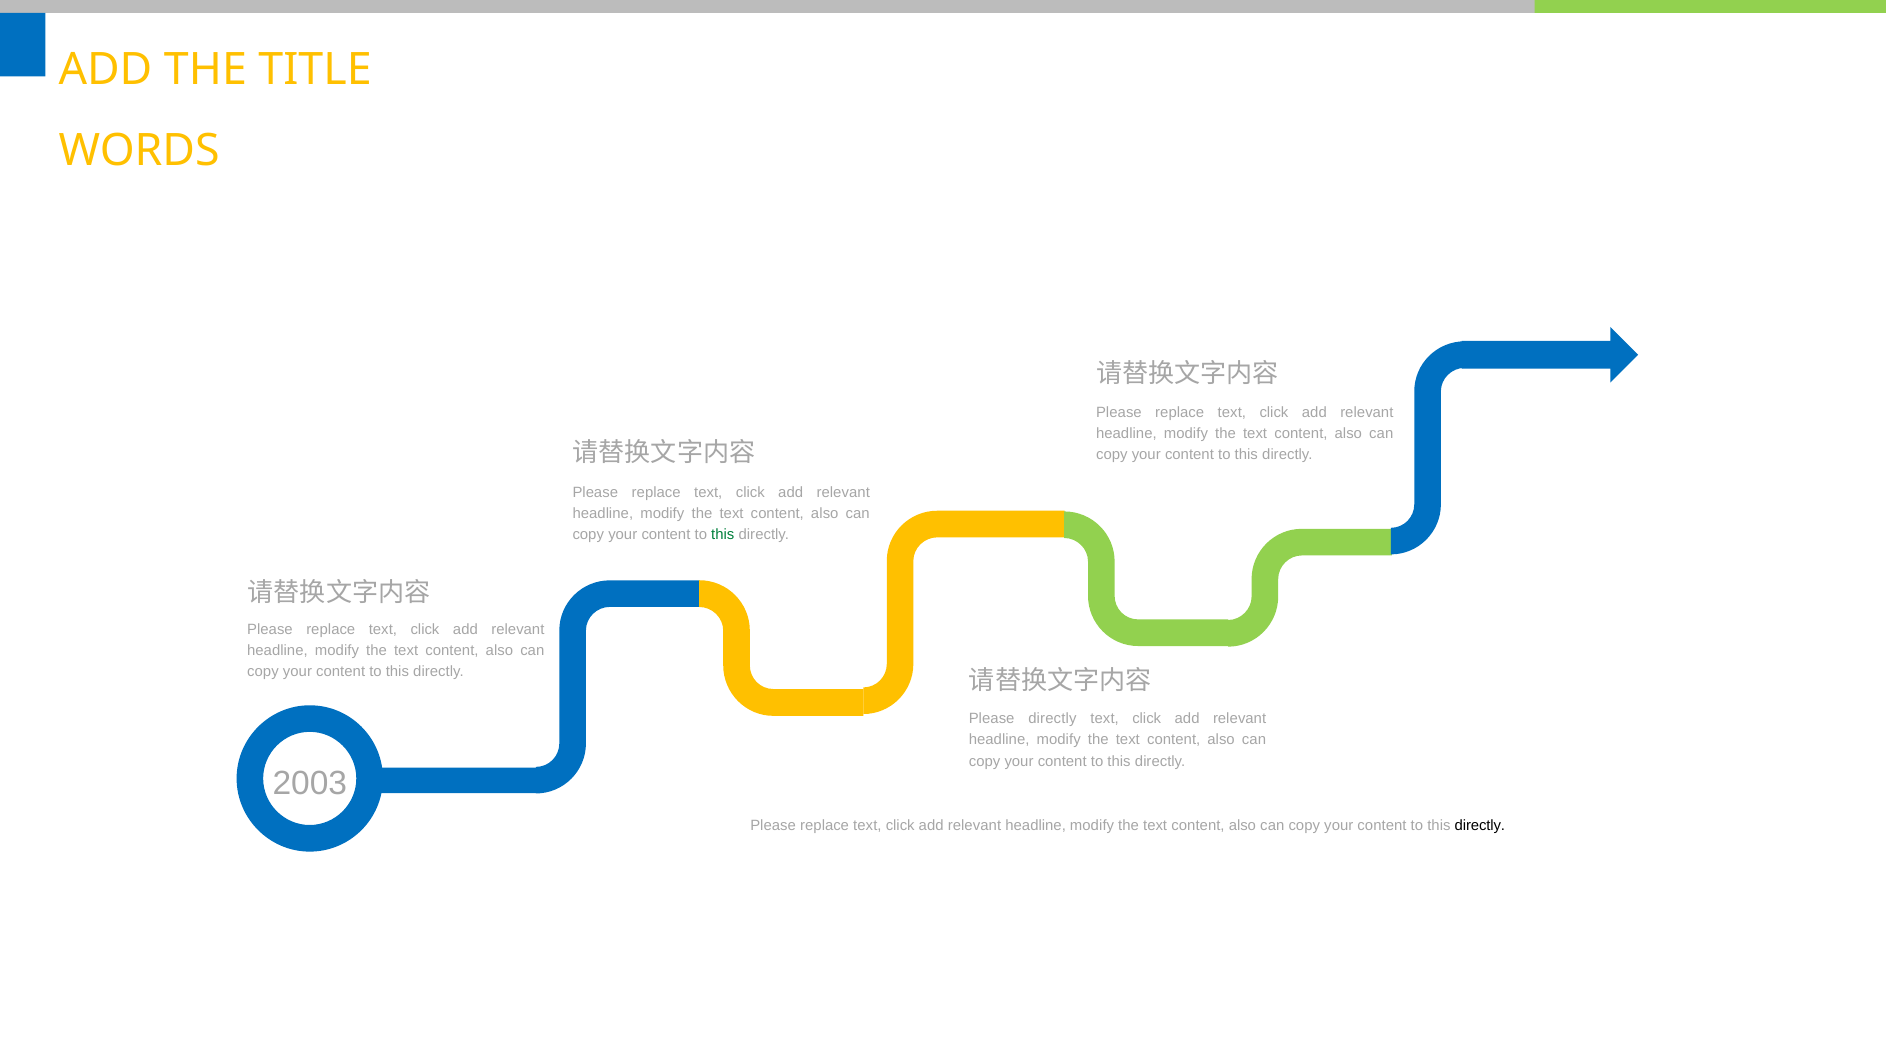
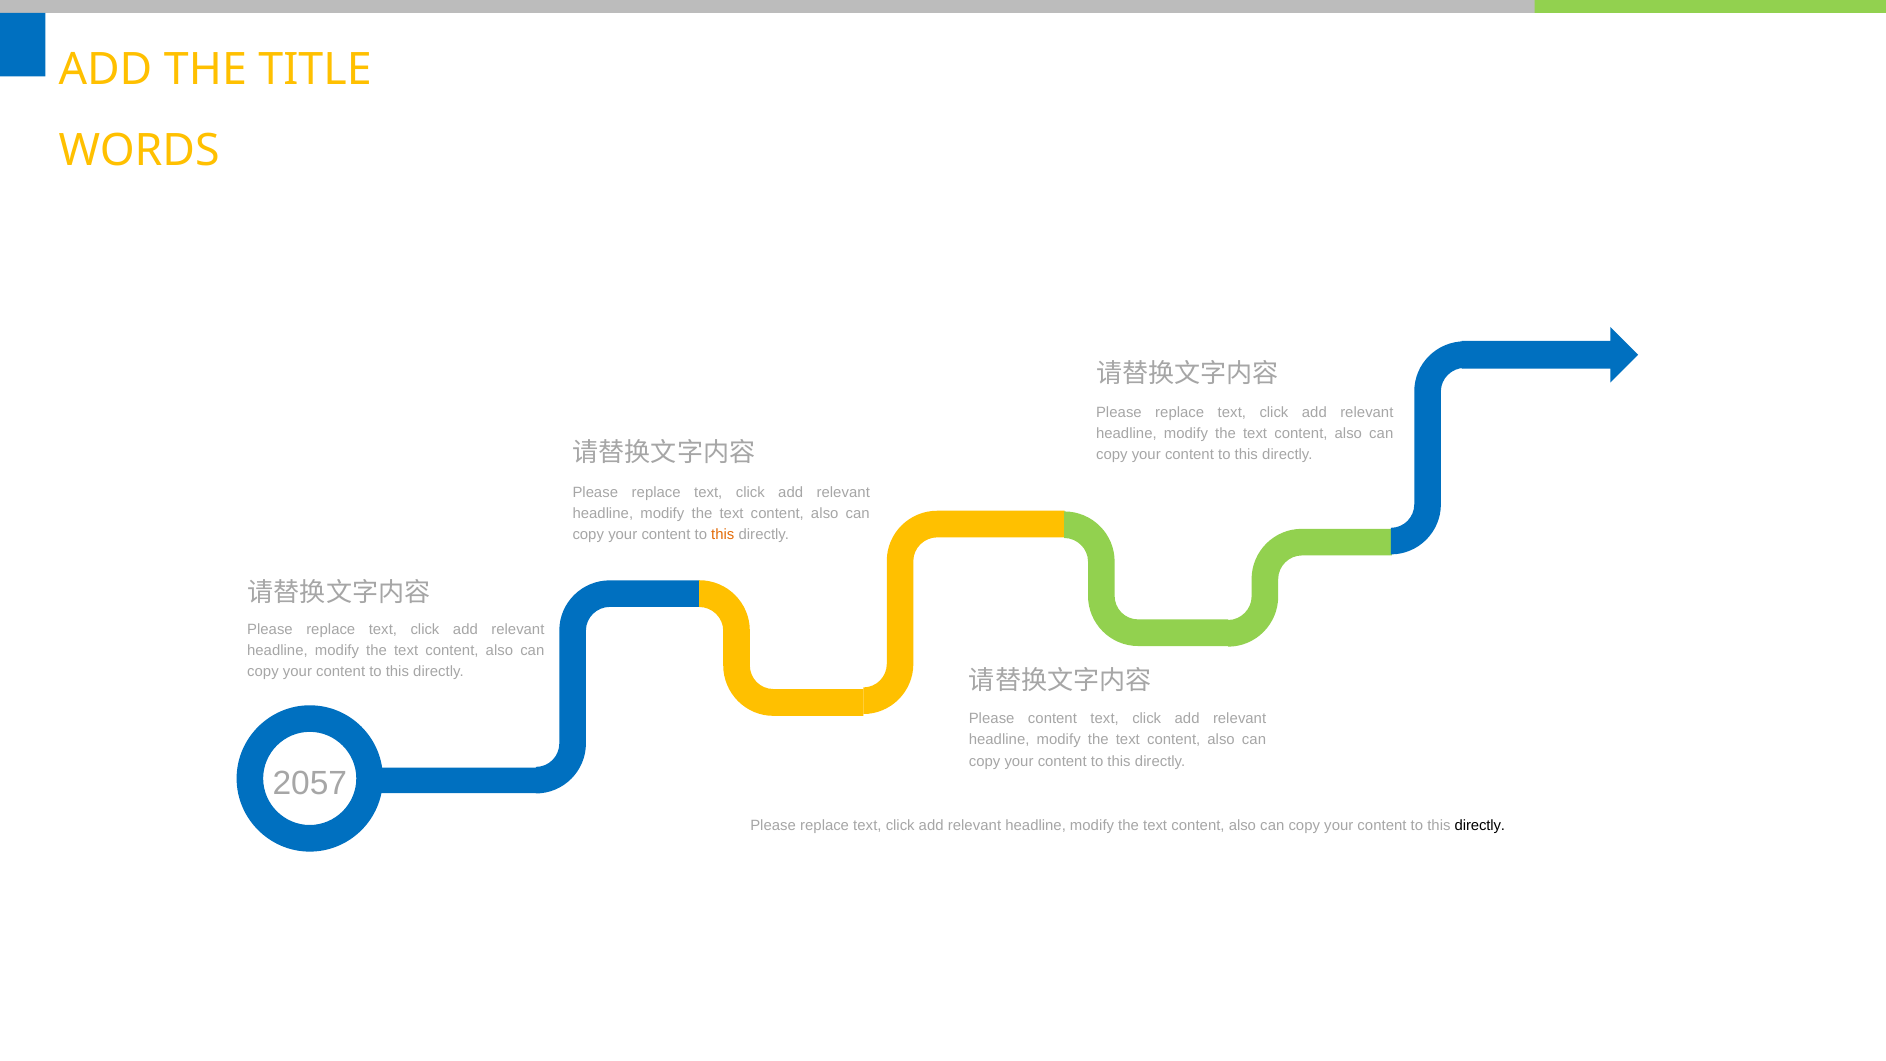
this colour: green -> orange (723, 535)
Please directly: directly -> content (1052, 718)
2003: 2003 -> 2057 (310, 783)
